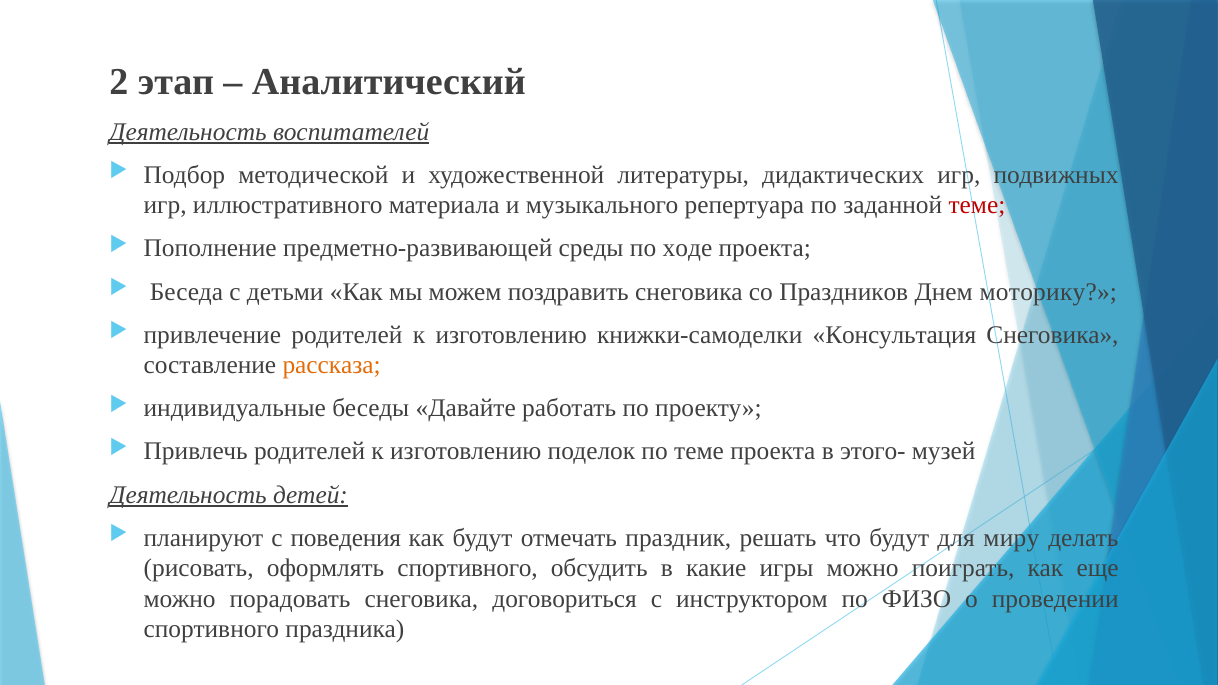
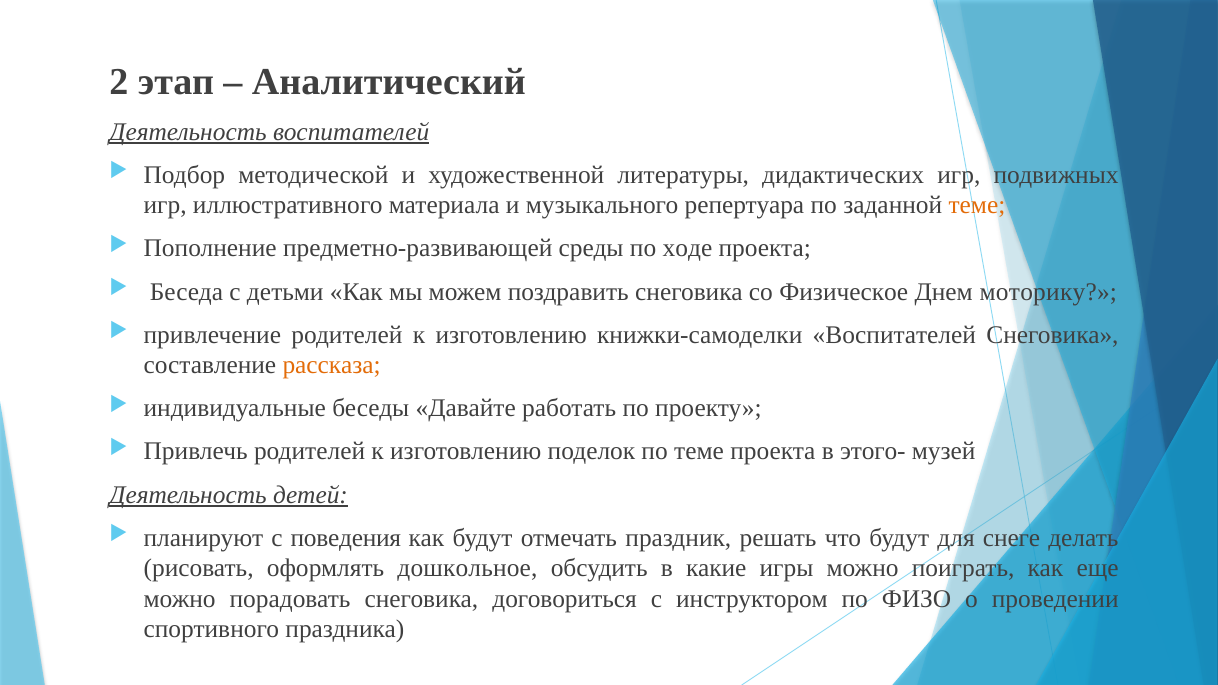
теме colour: red -> orange (977, 205)
Праздников: Праздников -> Физическое (844, 292)
книжки-самоделки Консультация: Консультация -> Воспитателей (894, 335)
миру: миру -> снеге (1012, 538)
оформлять спортивного: спортивного -> дошкольное (467, 568)
